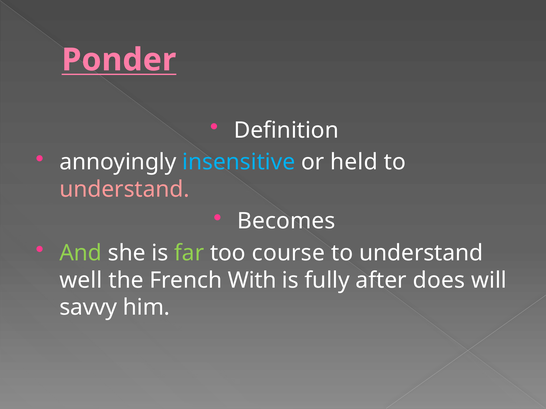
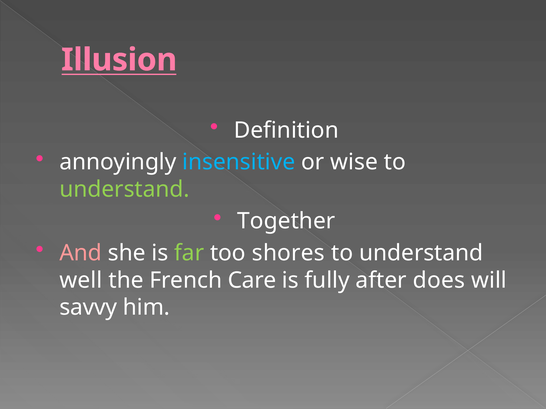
Ponder: Ponder -> Illusion (119, 60)
held: held -> wise (354, 162)
understand colour: pink -> light green (125, 190)
Becomes: Becomes -> Together (286, 221)
And colour: light green -> pink (81, 253)
course: course -> shores (288, 253)
With: With -> Care (252, 281)
